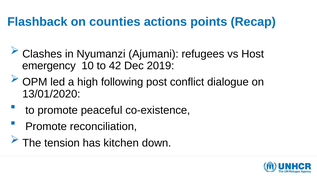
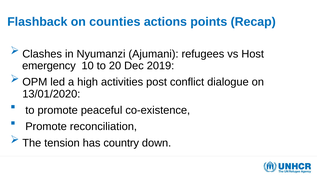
42: 42 -> 20 (115, 66)
following: following -> activities (122, 82)
kitchen: kitchen -> country (121, 143)
